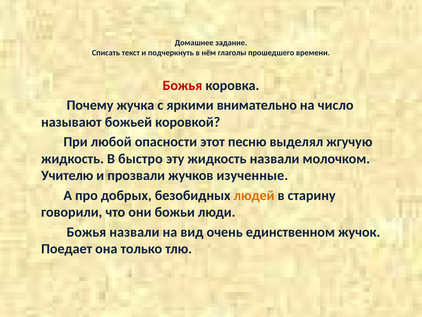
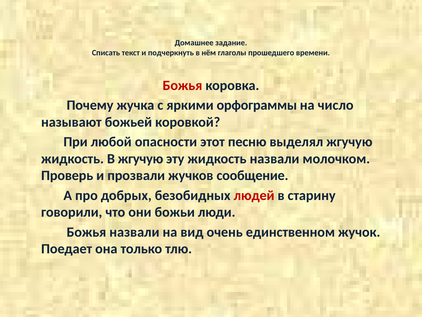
внимательно: внимательно -> орфограммы (257, 105)
В быстро: быстро -> жгучую (141, 159)
Учителю: Учителю -> Проверь (67, 175)
изученные: изученные -> сообщение (252, 175)
людей colour: orange -> red (254, 195)
